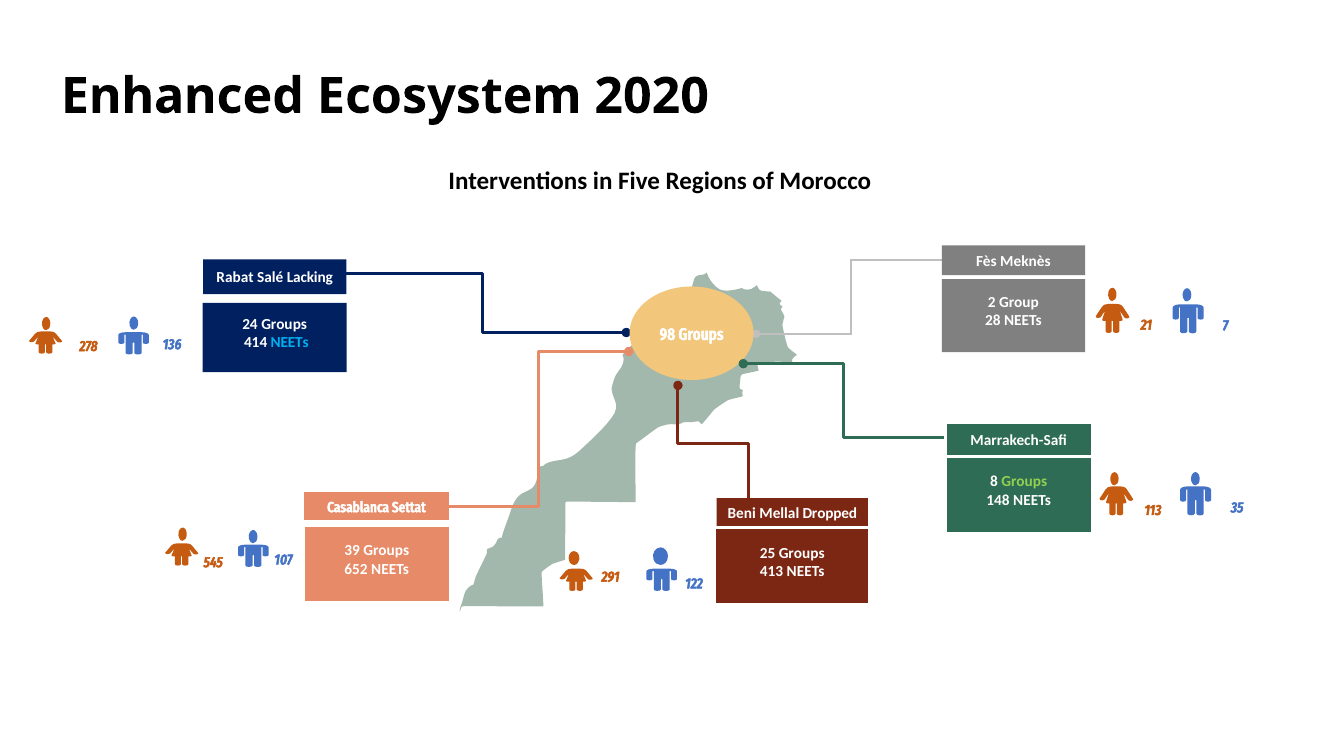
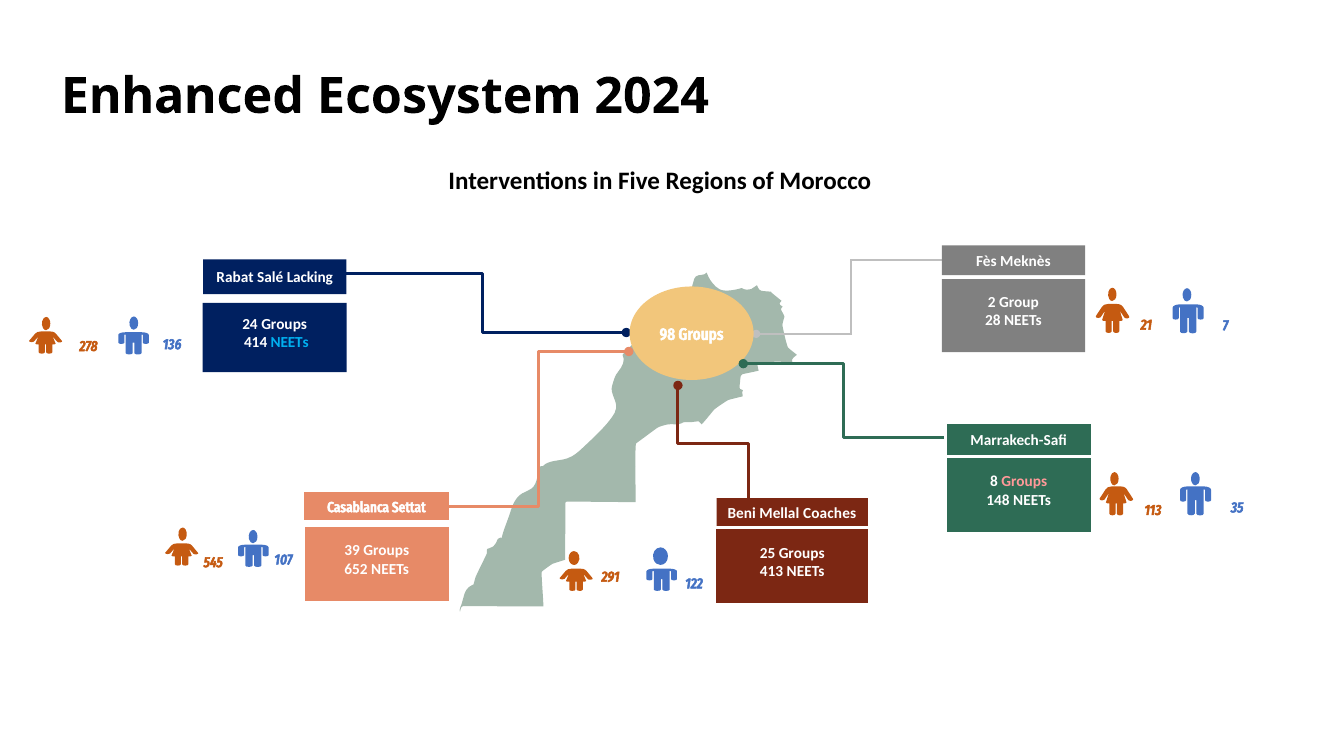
2020: 2020 -> 2024 (652, 96)
Groups colour: light green -> pink (1024, 481)
Dropped: Dropped -> Coaches (830, 513)
